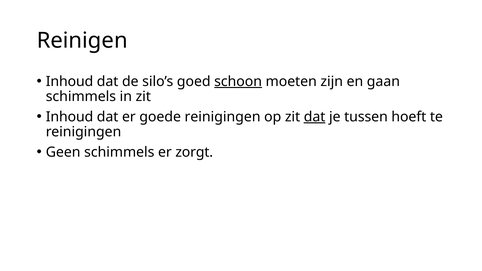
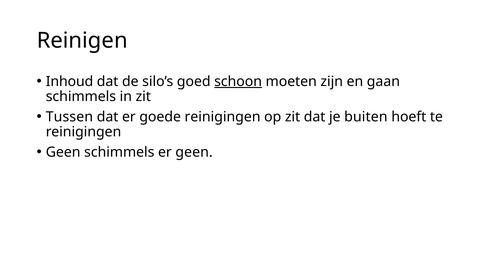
Inhoud: Inhoud -> Tussen (69, 117)
dat underline: present -> none (315, 117)
tussen: tussen -> buiten (366, 117)
er zorgt: zorgt -> geen (194, 152)
